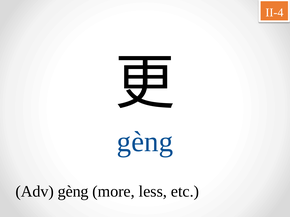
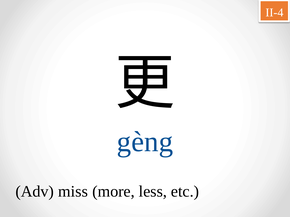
Adv gèng: gèng -> miss (73, 192)
